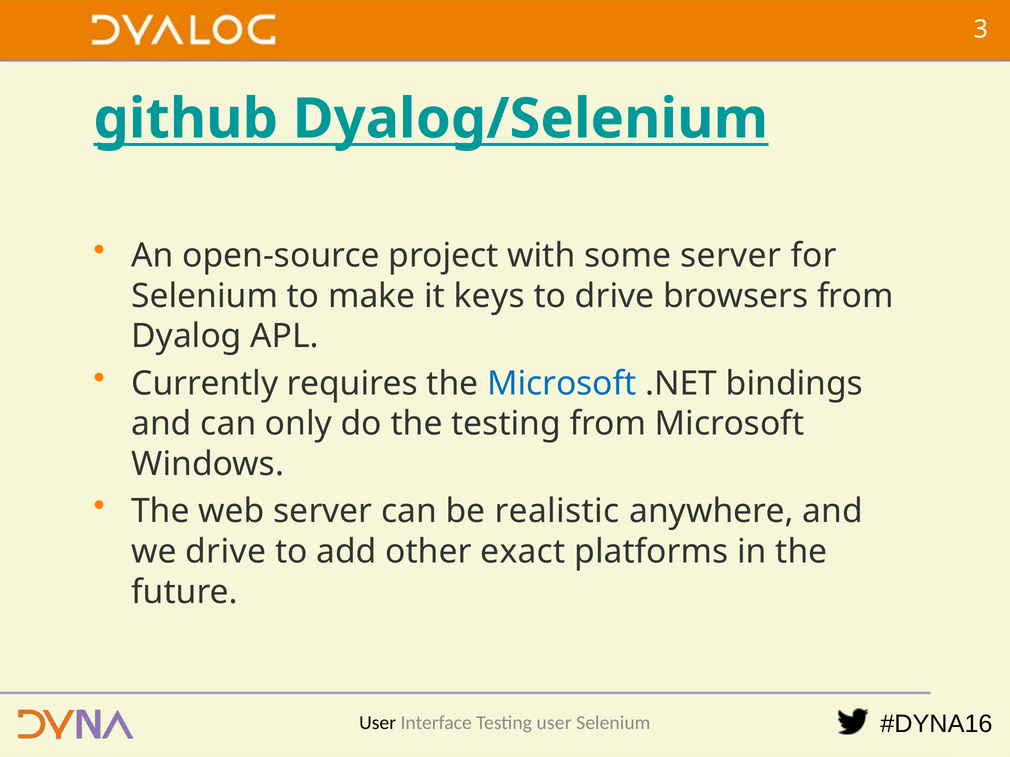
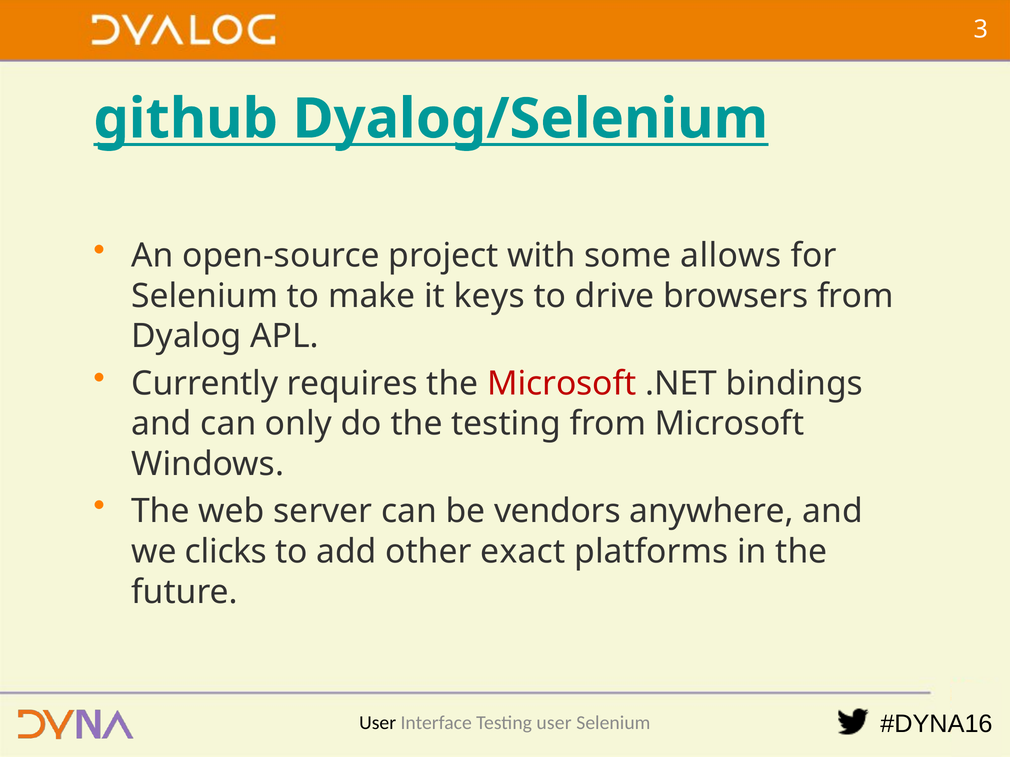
some server: server -> allows (731, 256)
Microsoft colour: blue -> red (562, 384)
realistic: realistic -> vendors (557, 512)
we drive: drive -> clicks (226, 552)
